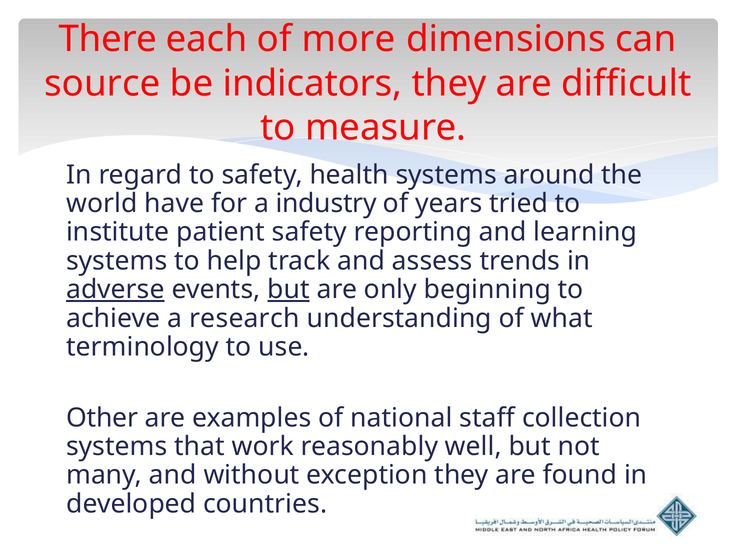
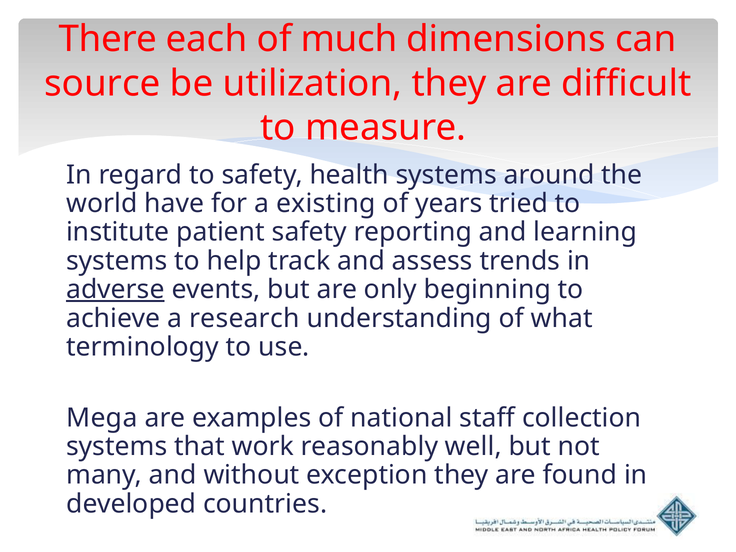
more: more -> much (349, 39)
indicators: indicators -> utilization (313, 83)
industry: industry -> existing (326, 204)
but underline: present -> none (289, 290)
Other: Other -> Mega (102, 418)
